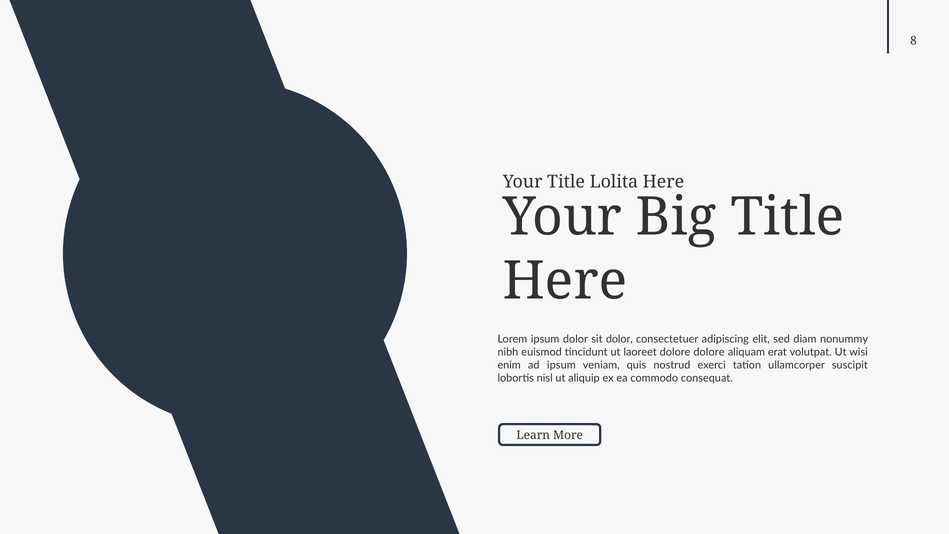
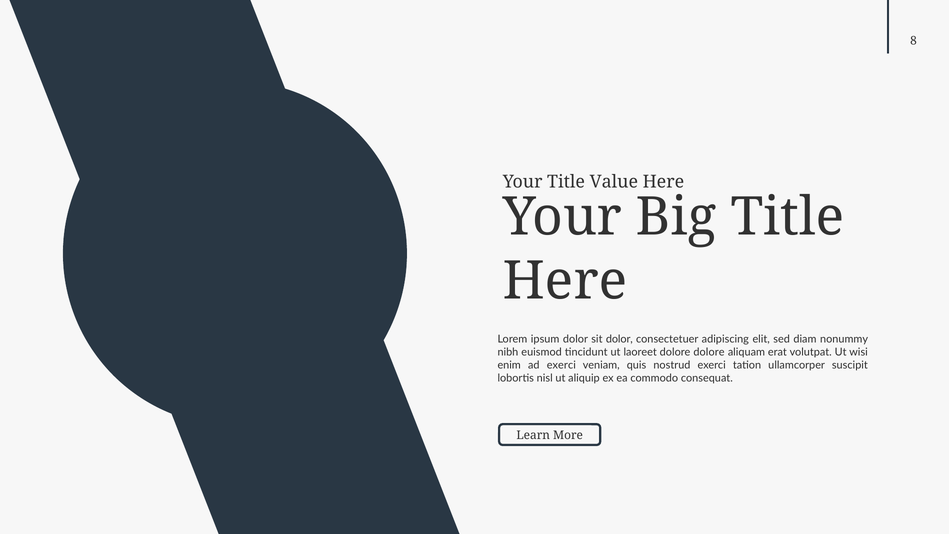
Lolita: Lolita -> Value (614, 182)
ad ipsum: ipsum -> exerci (561, 365)
